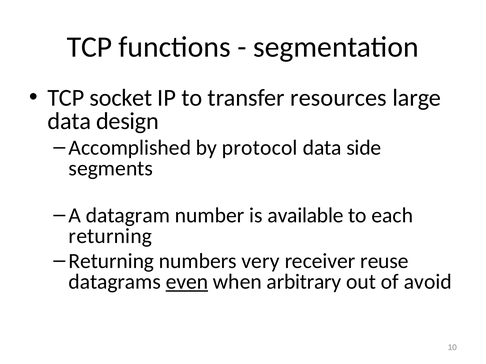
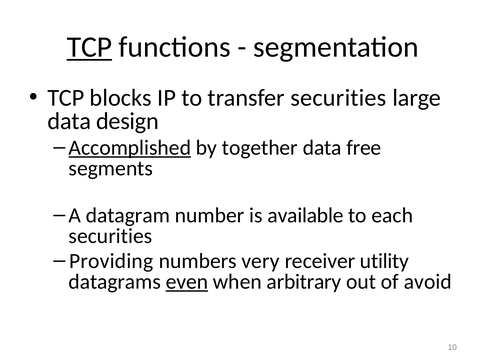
TCP underline: none -> present (89, 47)
socket: socket -> blocks (121, 98)
transfer resources: resources -> securities (338, 98)
Accomplished underline: none -> present (130, 148)
protocol: protocol -> together (260, 148)
side: side -> free (364, 148)
returning: returning -> securities (110, 236)
Returning: Returning -> Providing (111, 261)
reuse: reuse -> utility (384, 261)
